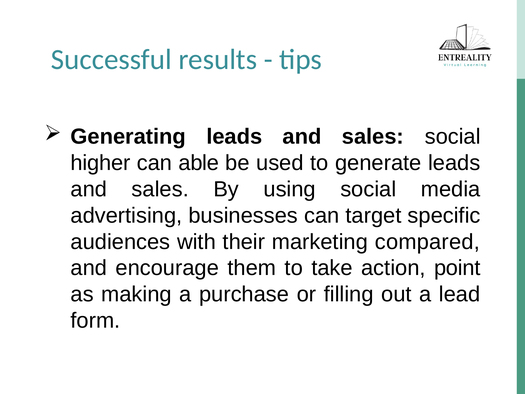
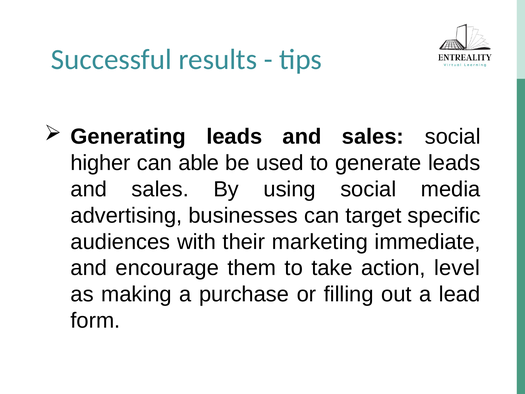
compared: compared -> immediate (428, 242)
point: point -> level (457, 268)
